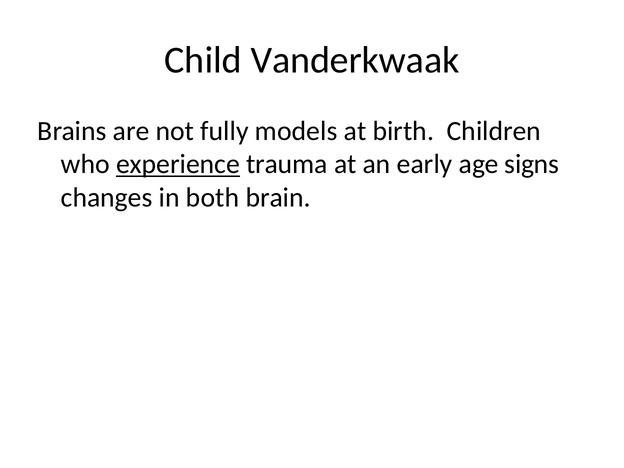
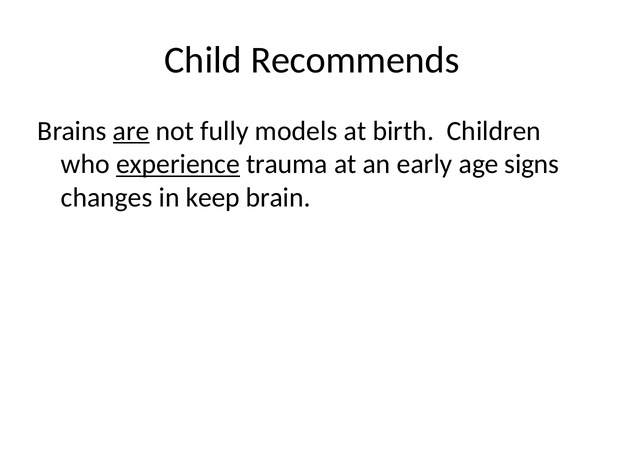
Vanderkwaak: Vanderkwaak -> Recommends (355, 60)
are underline: none -> present (131, 131)
both: both -> keep (213, 197)
